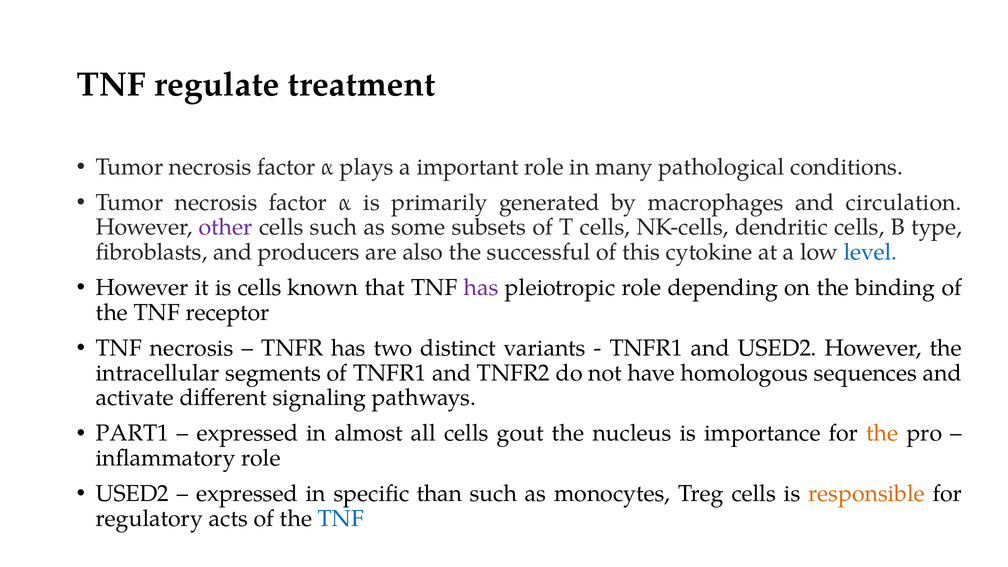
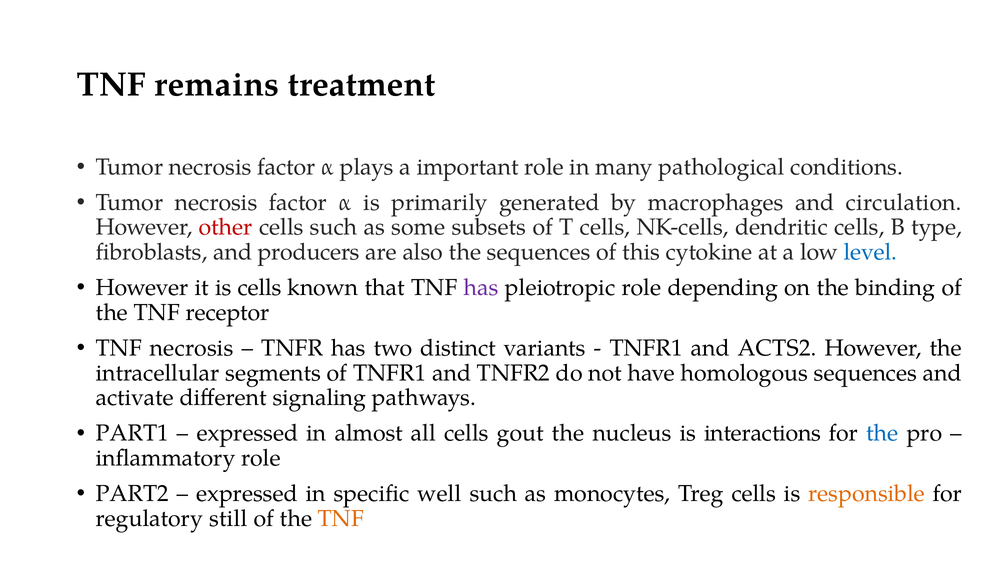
regulate: regulate -> remains (217, 85)
other colour: purple -> red (226, 227)
the successful: successful -> sequences (539, 252)
and USED2: USED2 -> ACTS2 (777, 348)
importance: importance -> interactions (763, 433)
the colour: orange -> blue (882, 433)
USED2: USED2 -> PART2 (132, 494)
than: than -> well (439, 494)
acts: acts -> still (228, 519)
TNF colour: blue -> orange (341, 519)
